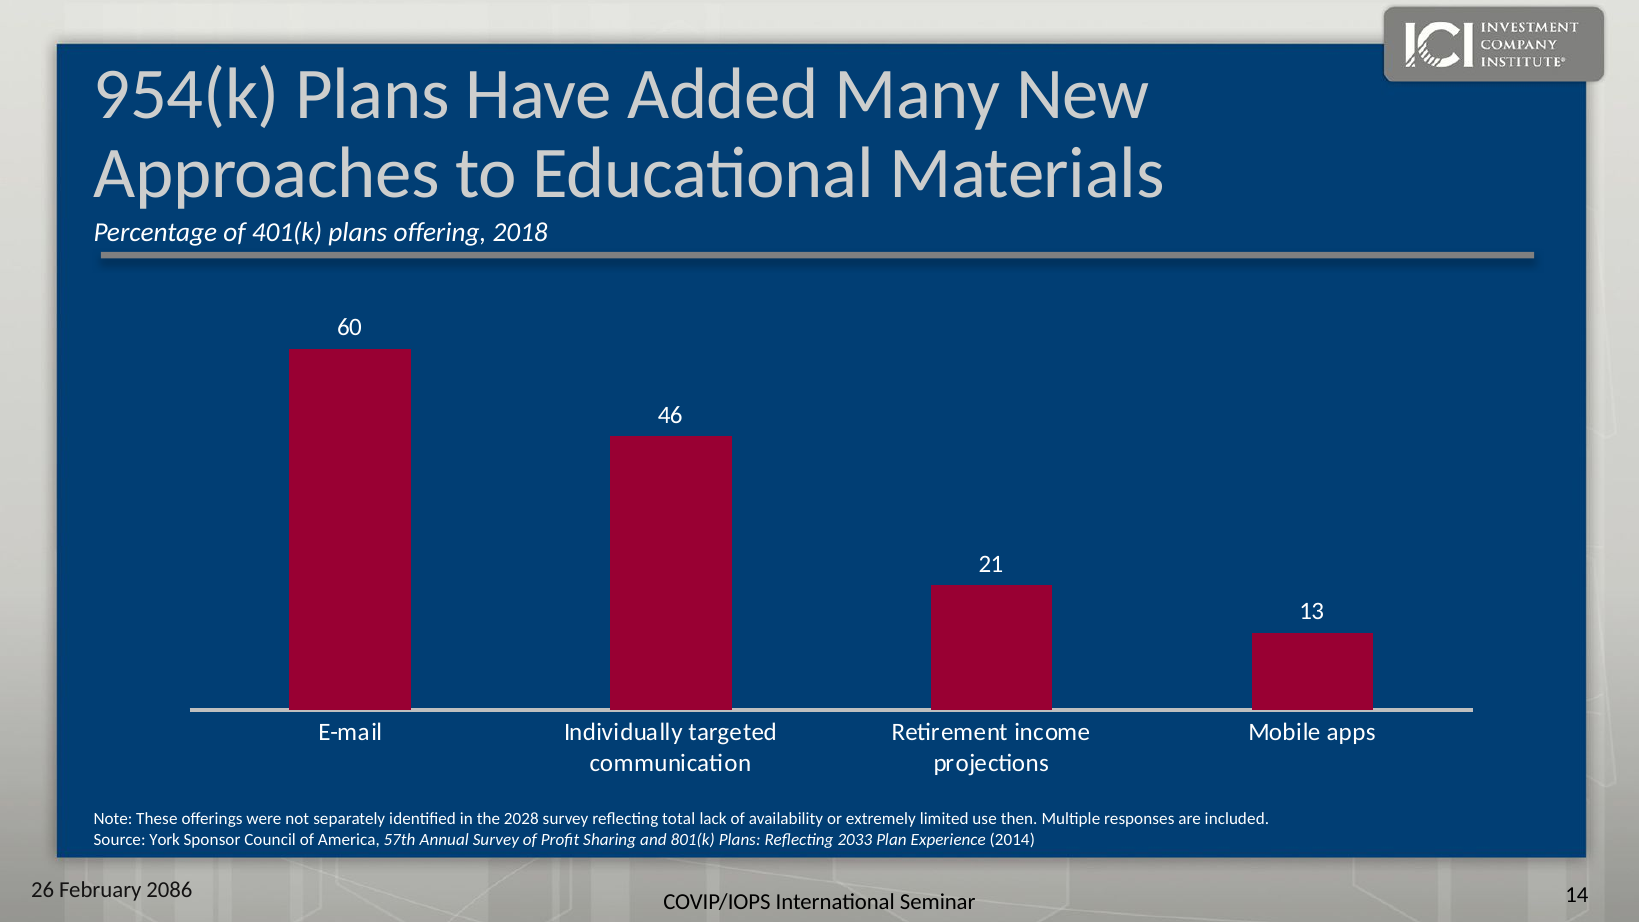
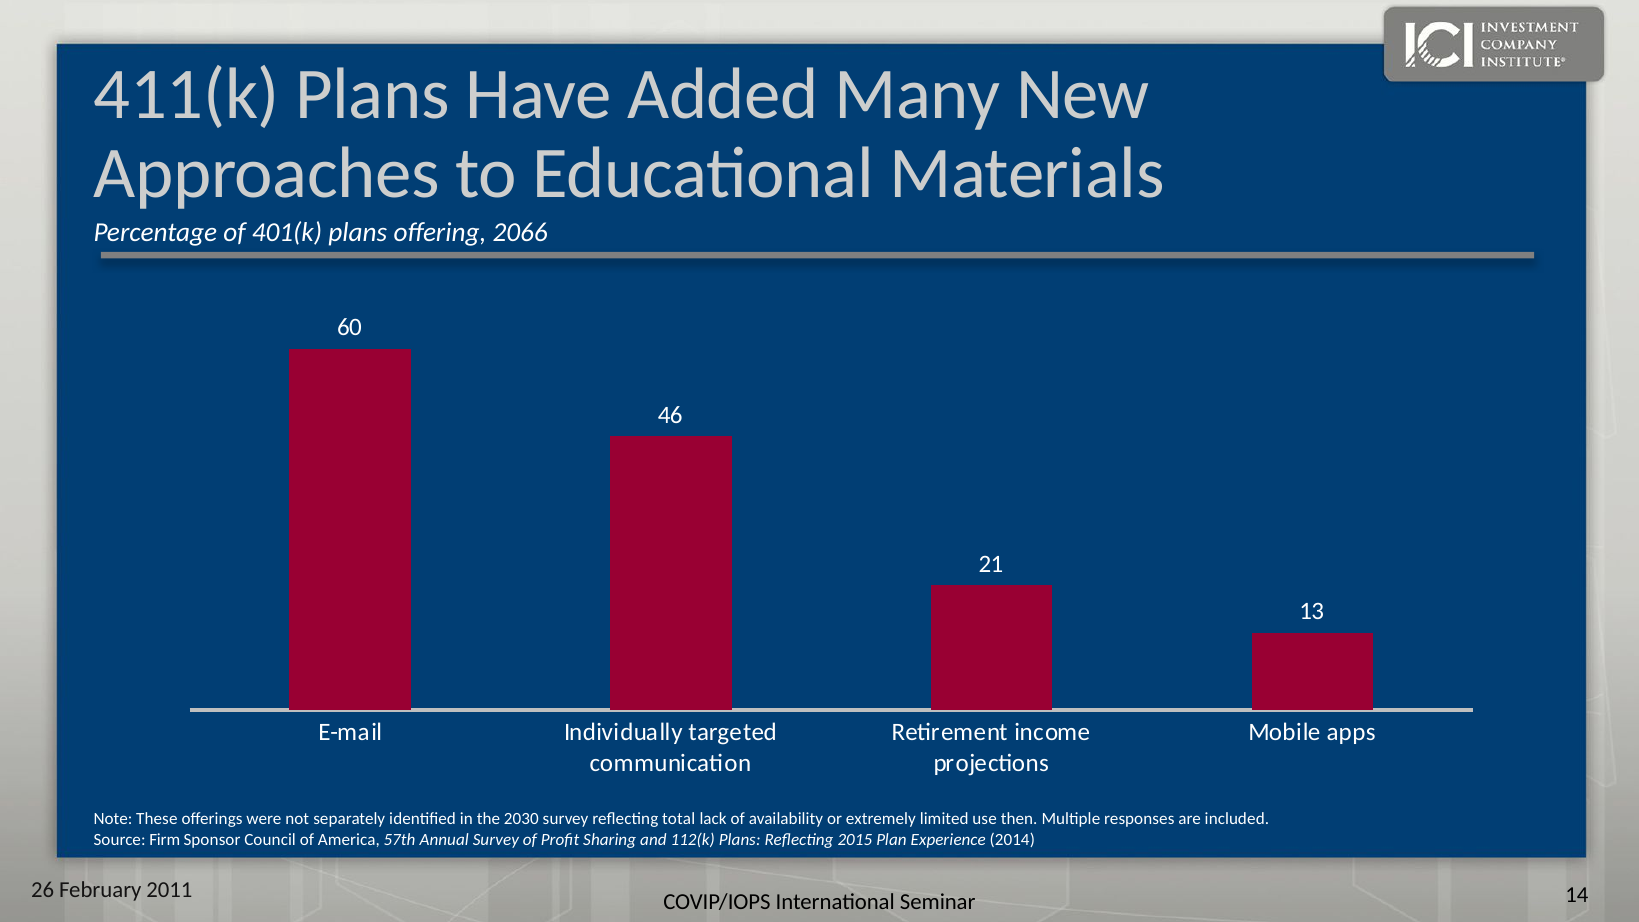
954(k: 954(k -> 411(k (187, 95)
2018: 2018 -> 2066 (520, 232)
2028: 2028 -> 2030 (521, 819)
York: York -> Firm (165, 839)
801(k: 801(k -> 112(k (693, 839)
2033: 2033 -> 2015 (855, 839)
2086: 2086 -> 2011 (169, 890)
